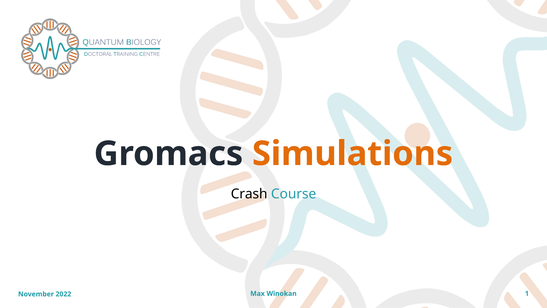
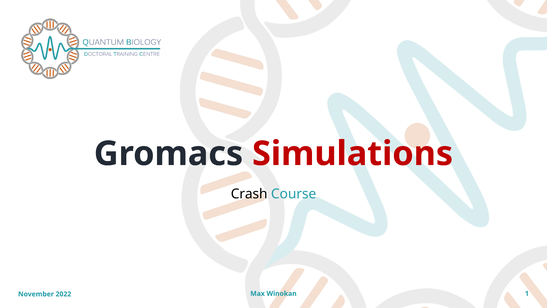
Simulations colour: orange -> red (353, 154)
